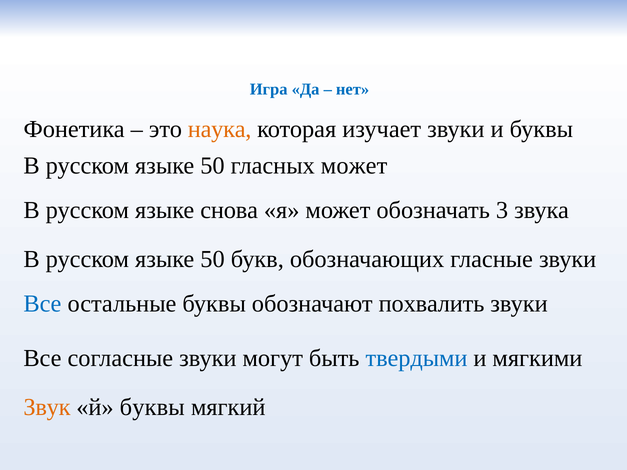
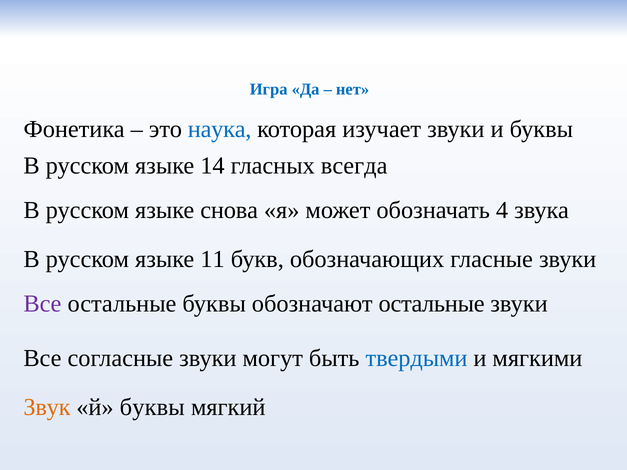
наука colour: orange -> blue (220, 129)
50: 50 -> 14 (213, 166)
гласных может: может -> всегда (354, 166)
3: 3 -> 4 (502, 210)
50: 50 -> 11 (213, 260)
Все colour: blue -> purple (42, 304)
обозначают похвалить: похвалить -> остальные (432, 304)
